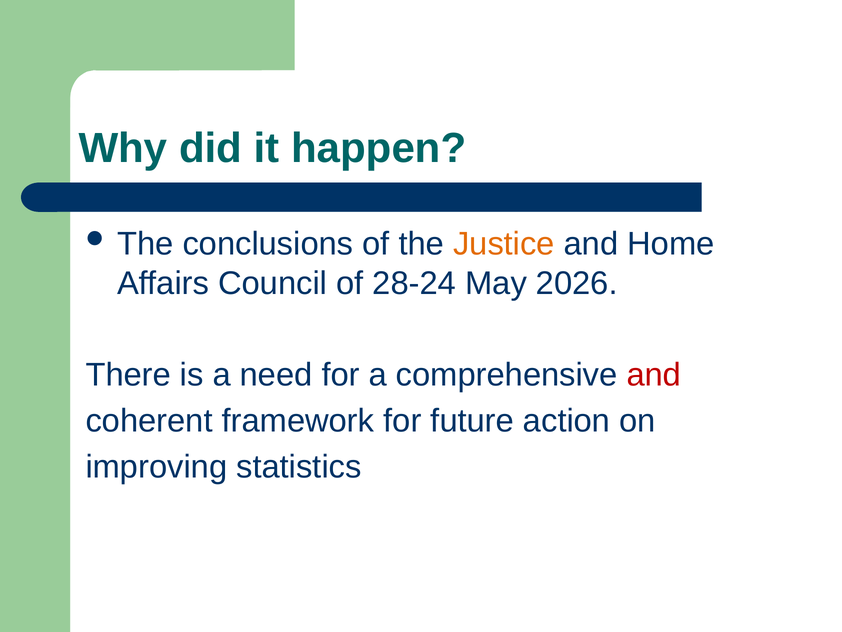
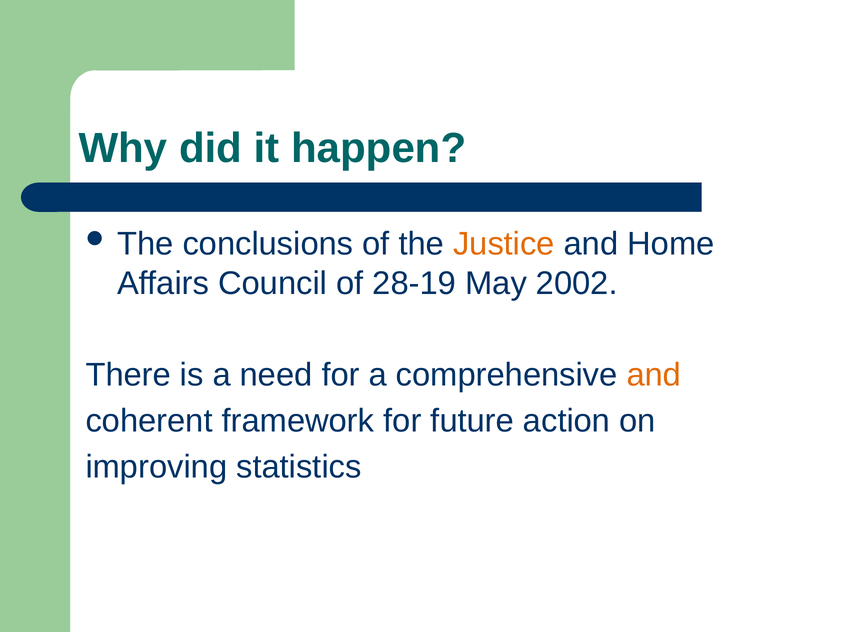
28-24: 28-24 -> 28-19 (414, 283)
2026: 2026 -> 2002 (577, 283)
and colour: red -> orange (654, 375)
